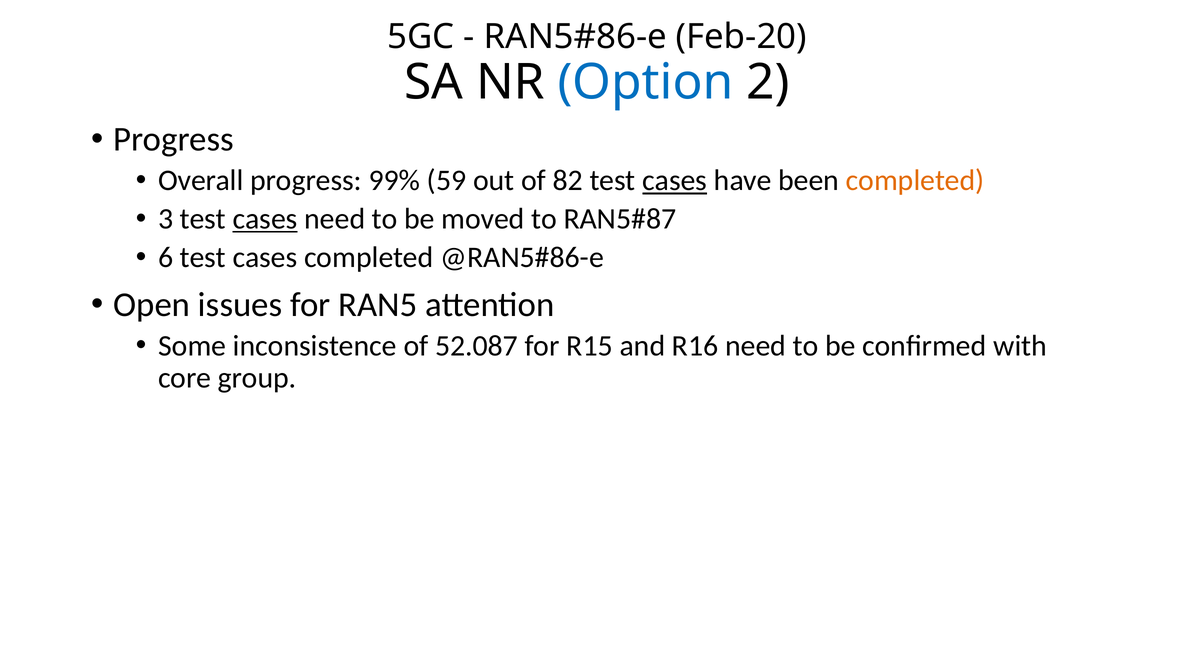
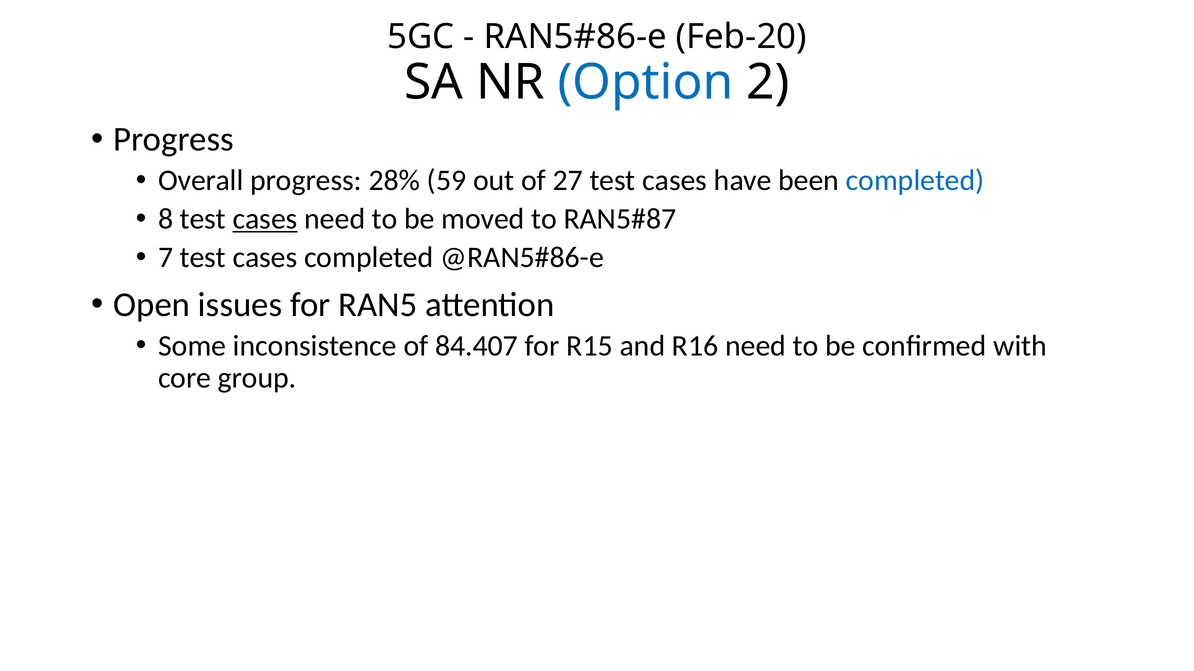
99%: 99% -> 28% (394, 181)
82: 82 -> 27 (568, 181)
cases underline: present -> none (675, 181)
completed colour: orange -> blue (915, 181)
3: 3 -> 8 (166, 219)
6: 6 -> 7 (166, 258)
52.087: 52.087 -> 84.407 (477, 346)
